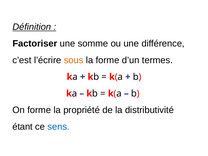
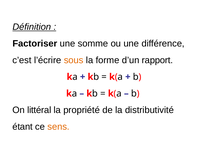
termes: termes -> rapport (157, 60)
On forme: forme -> littéral (39, 110)
sens colour: blue -> orange (58, 127)
